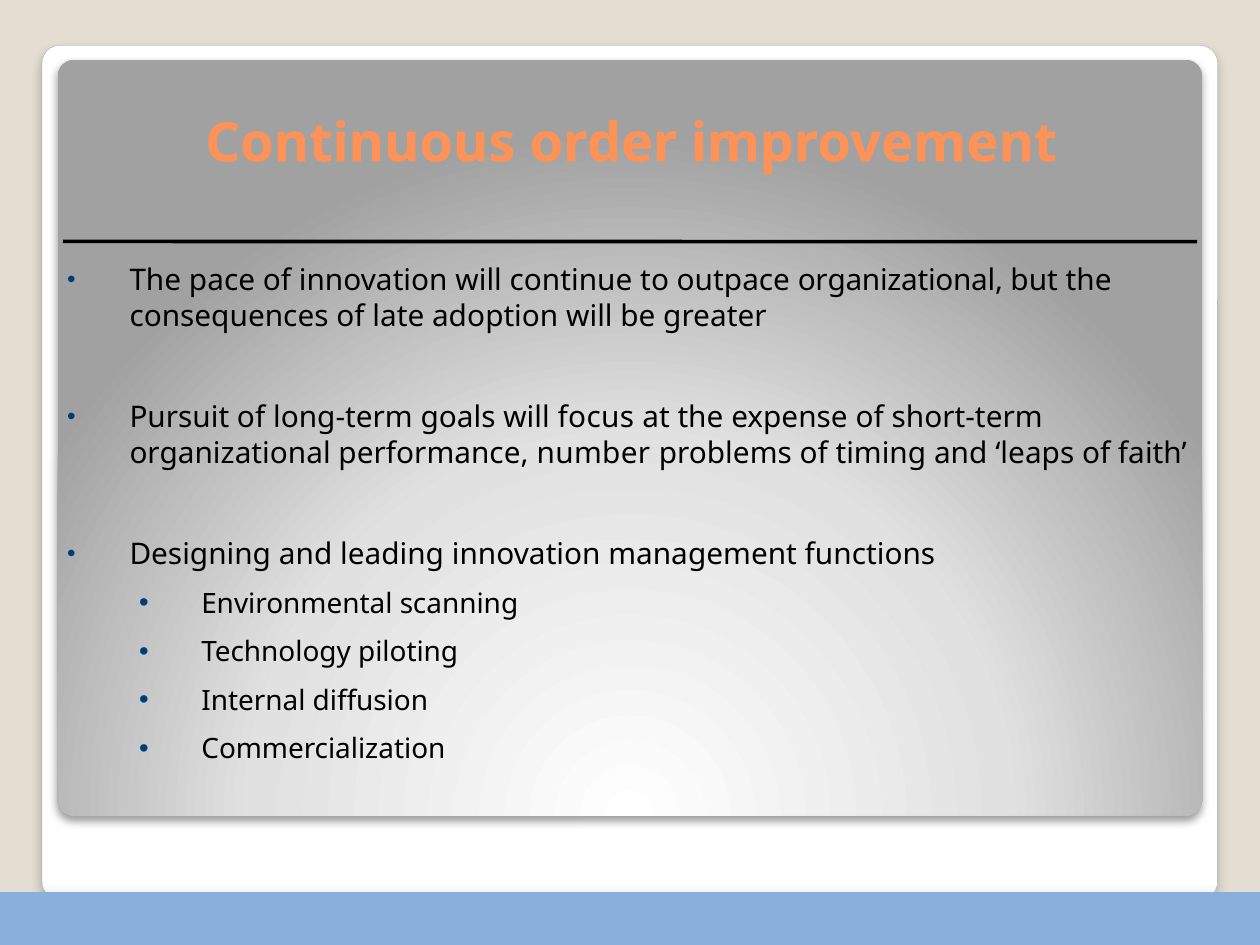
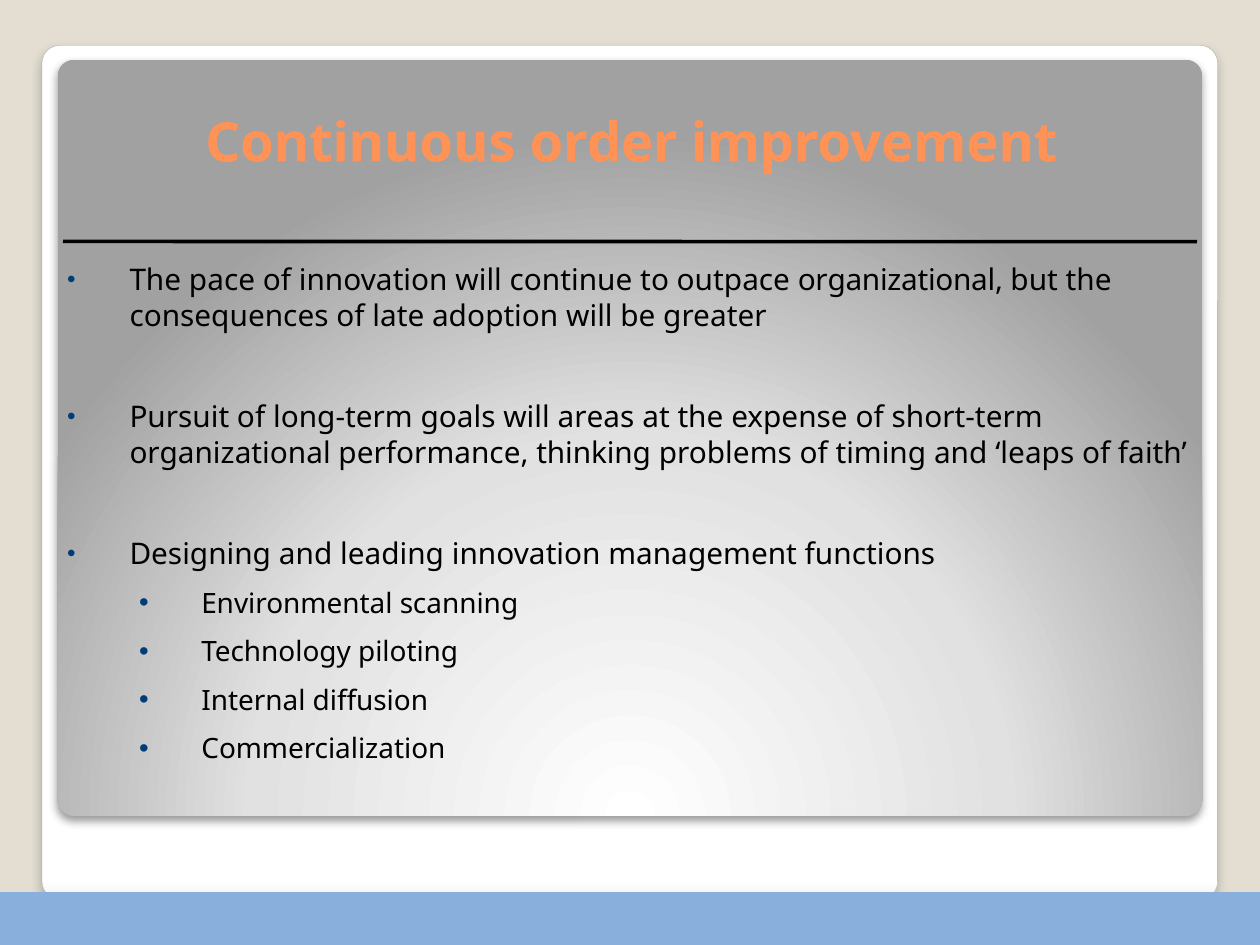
focus: focus -> areas (596, 418)
number: number -> thinking (594, 454)
